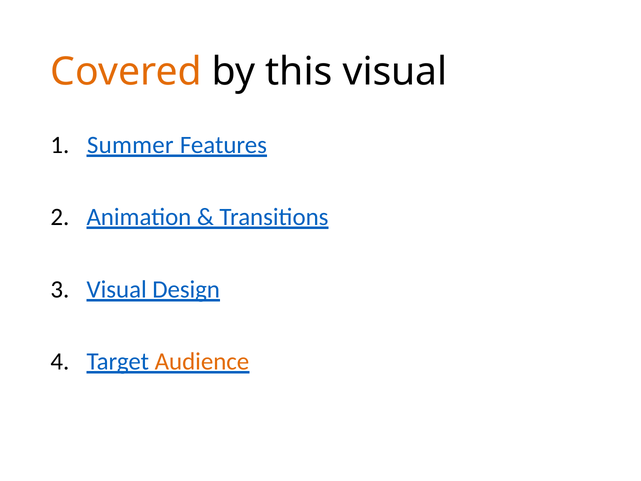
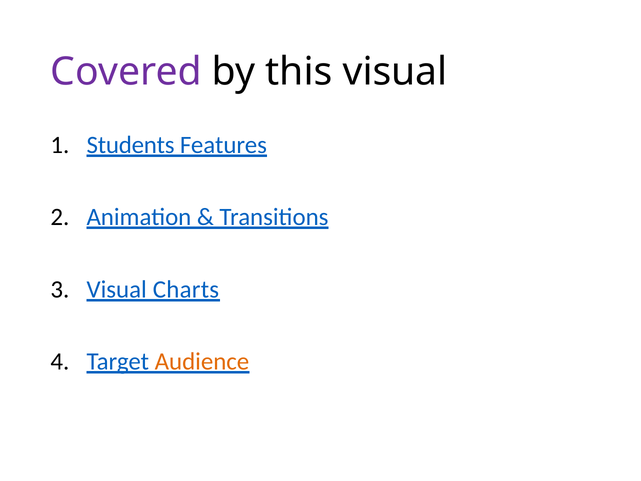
Covered colour: orange -> purple (126, 72)
Summer: Summer -> Students (131, 145)
Design: Design -> Charts (186, 289)
